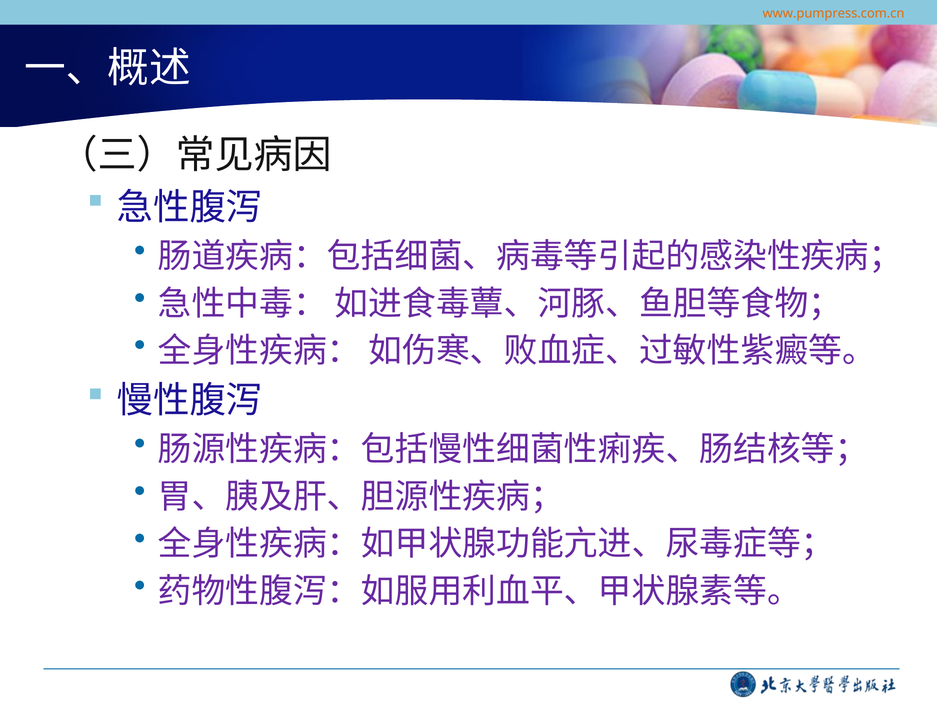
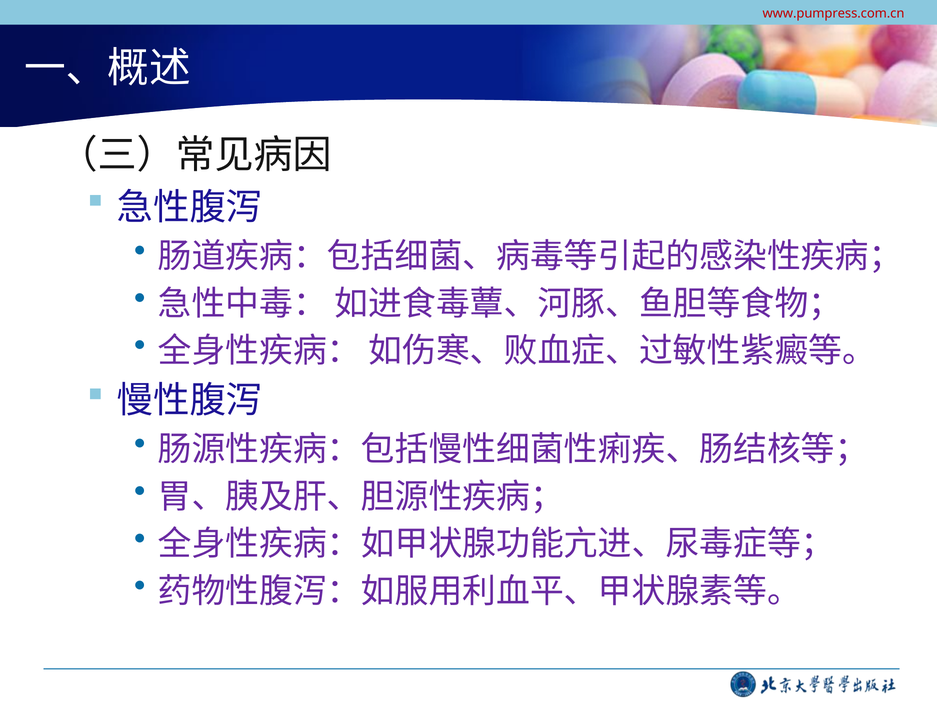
www.pumpress.com.cn colour: orange -> red (833, 13)
